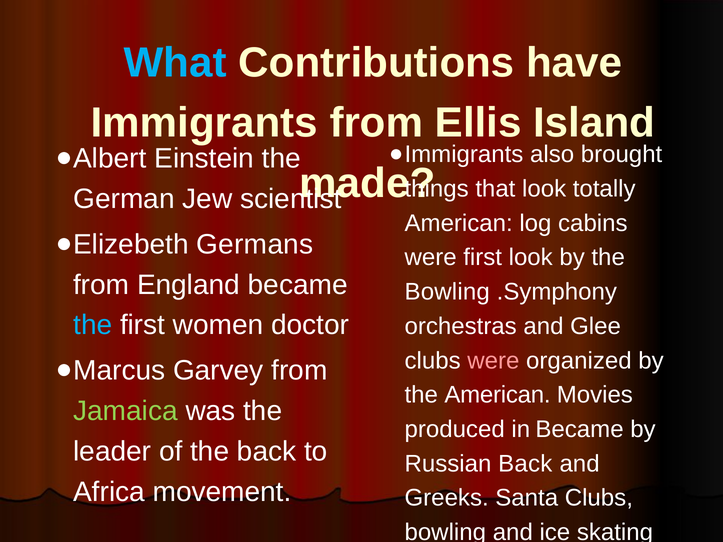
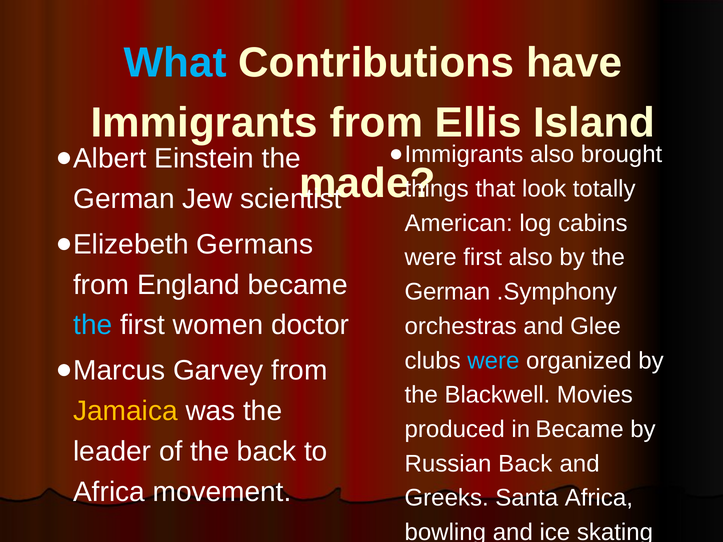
first look: look -> also (531, 258)
Bowling: Bowling -> German (447, 292)
were colour: pink -> light blue (493, 361)
the American: American -> Blackwell (497, 395)
Jamaica colour: light green -> yellow (126, 411)
Santa Clubs: Clubs -> Africa (599, 498)
